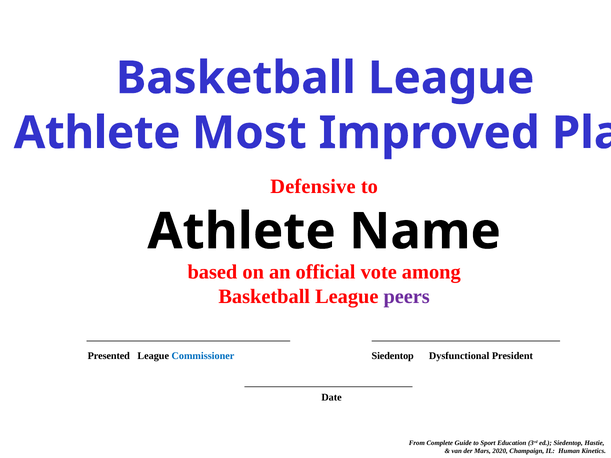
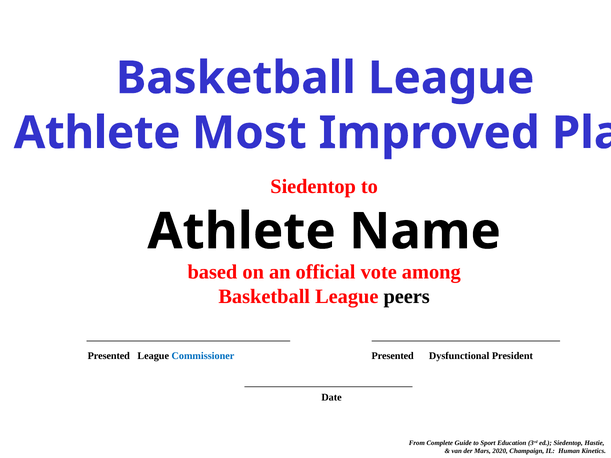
Defensive: Defensive -> Siedentop (313, 187)
peers colour: purple -> black (407, 297)
Siedentop: Siedentop -> Presented (393, 356)
